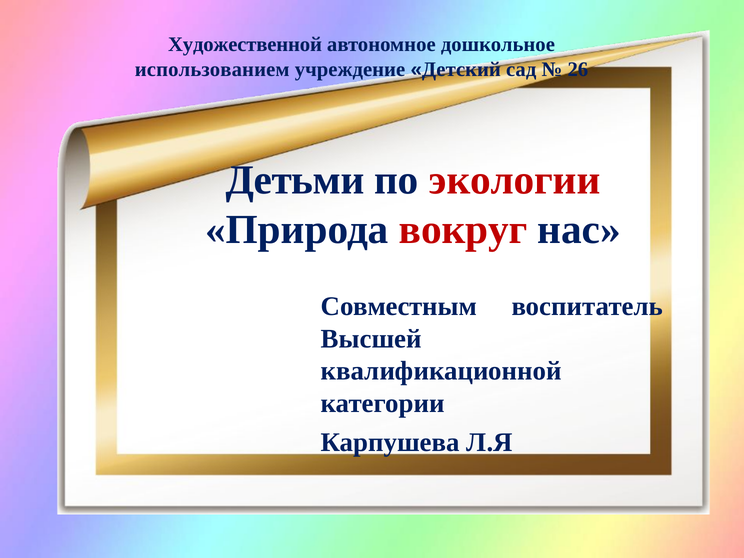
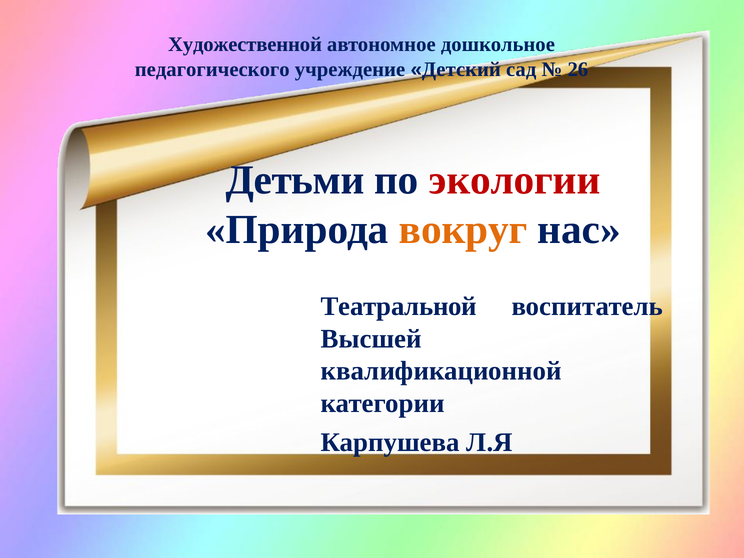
использованием: использованием -> педагогического (212, 69)
вокруг colour: red -> orange (463, 230)
Совместным: Совместным -> Театральной (399, 307)
